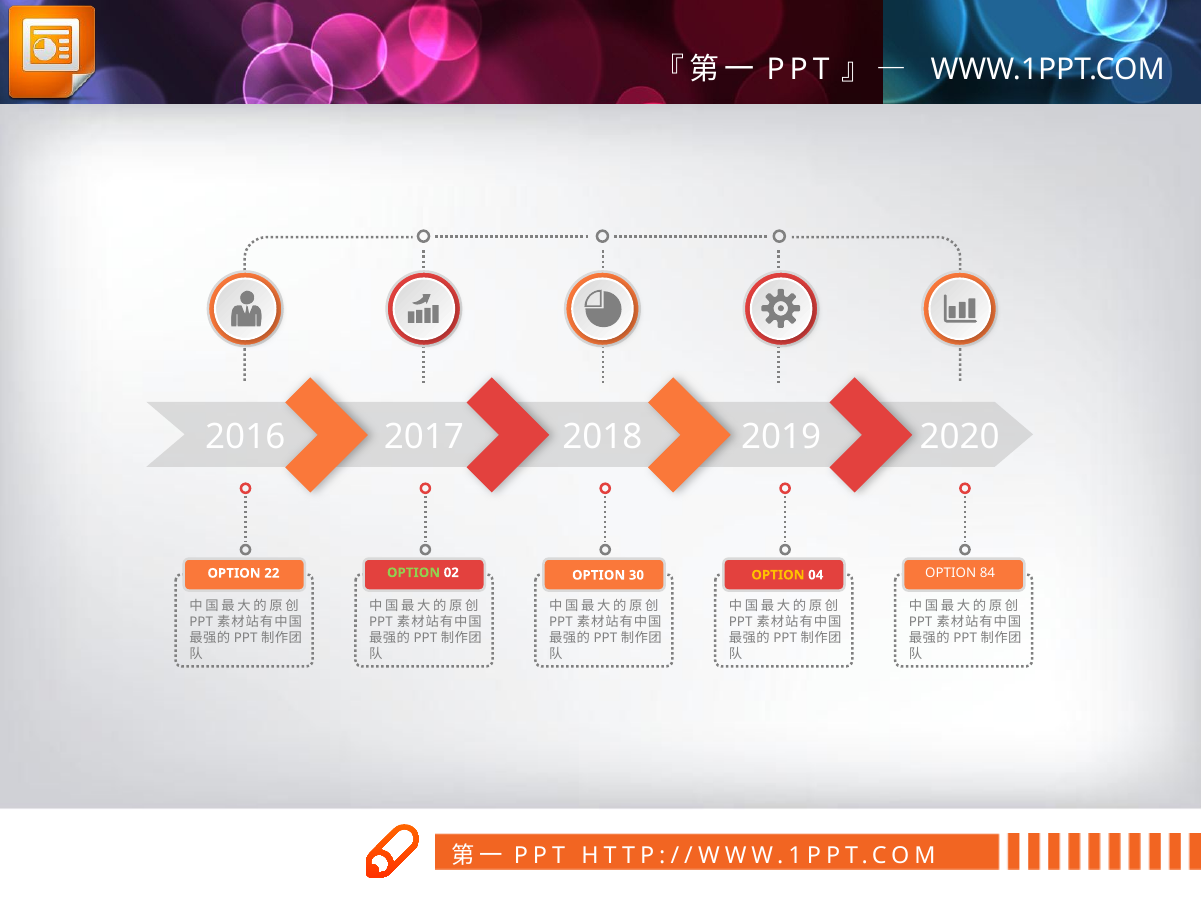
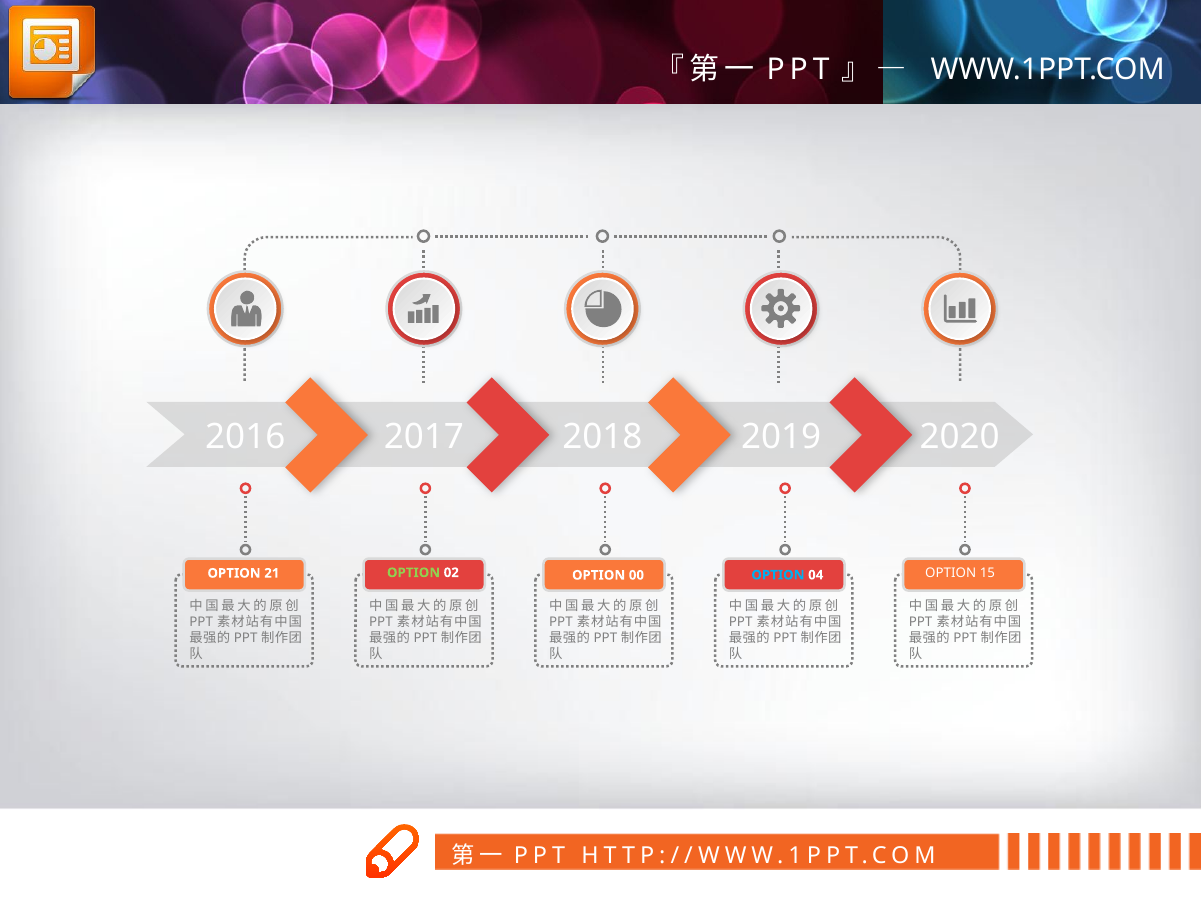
84: 84 -> 15 (987, 573)
22: 22 -> 21 (272, 573)
OPTION colour: yellow -> light blue (778, 575)
30: 30 -> 00 (636, 575)
